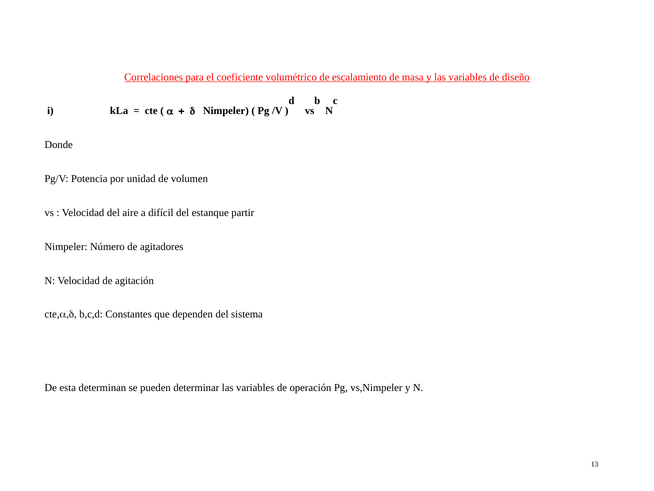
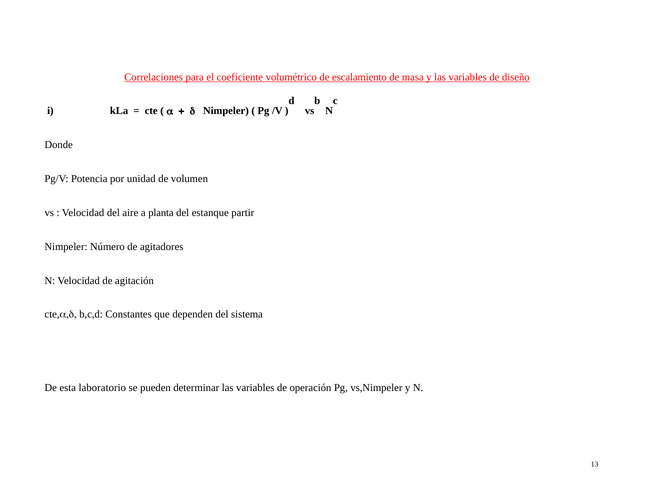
difícil: difícil -> planta (161, 212)
determinan: determinan -> laboratorio (102, 387)
